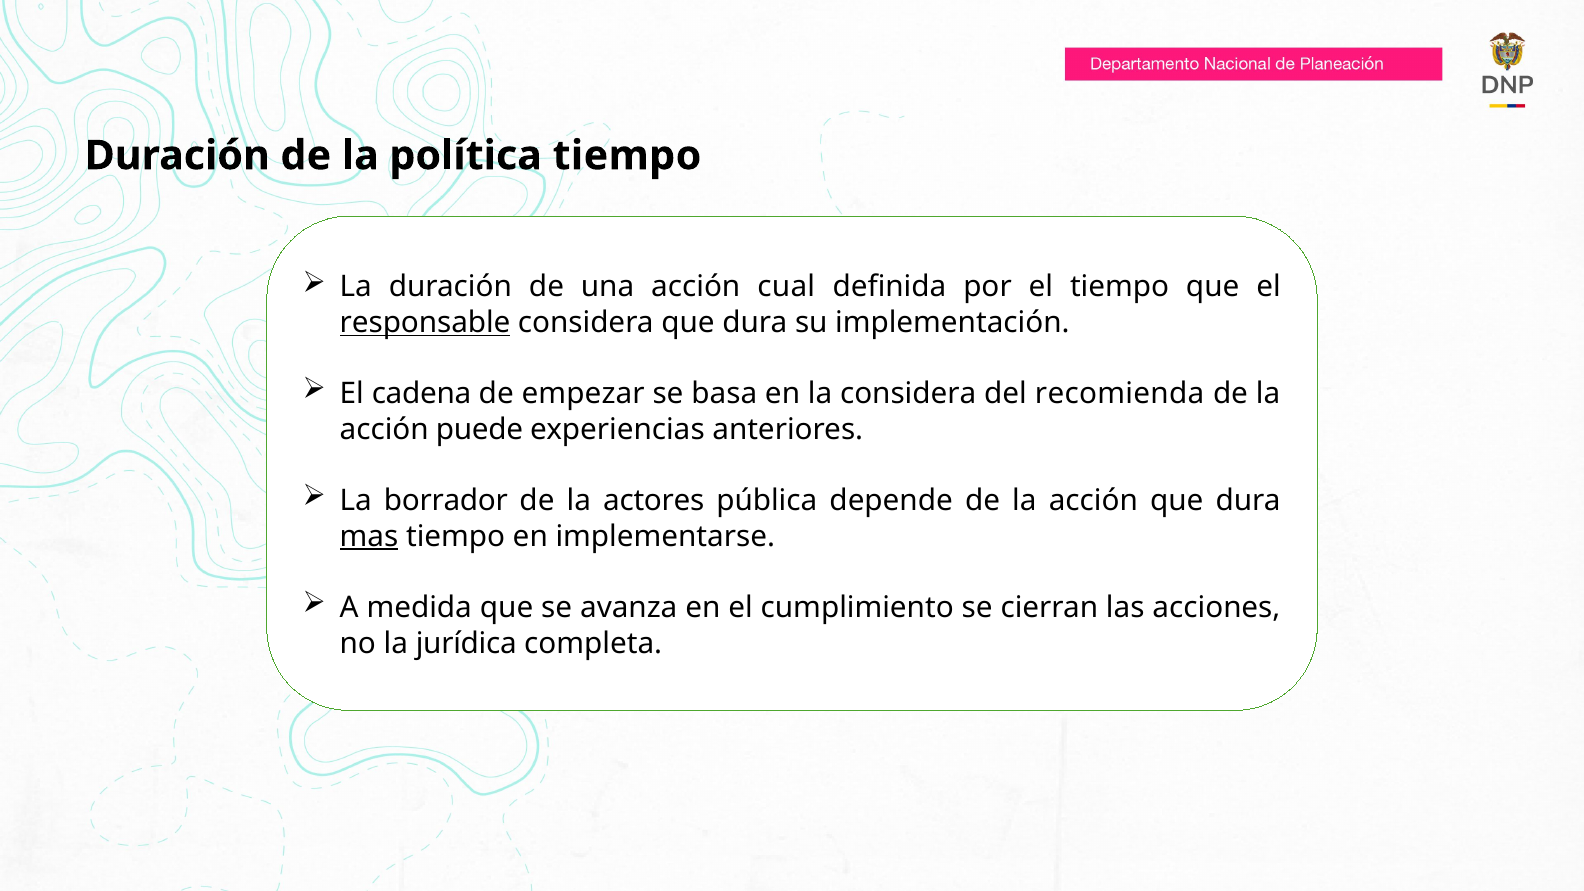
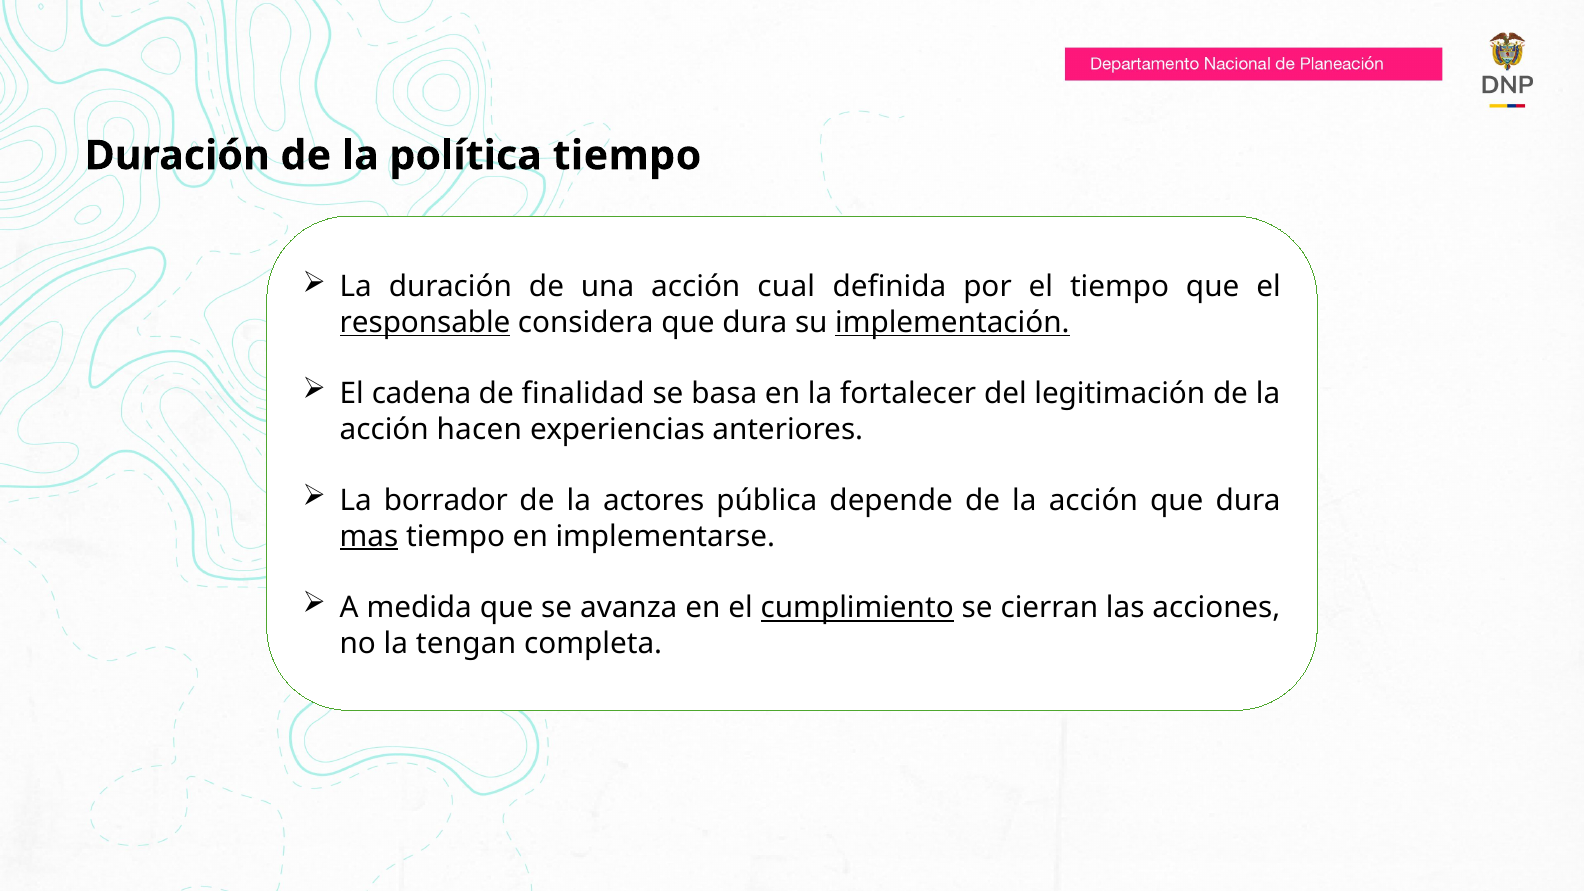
implementación underline: none -> present (952, 323)
empezar: empezar -> finalidad (583, 394)
la considera: considera -> fortalecer (908, 394)
recomienda: recomienda -> legitimación (1120, 394)
puede: puede -> hacen (479, 430)
cumplimiento underline: none -> present (857, 608)
jurídica: jurídica -> tengan (466, 643)
